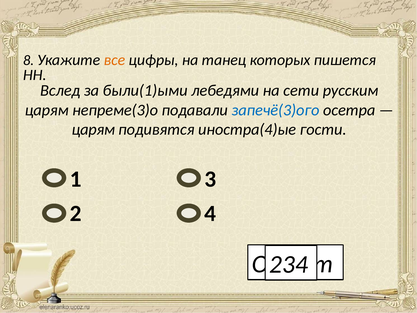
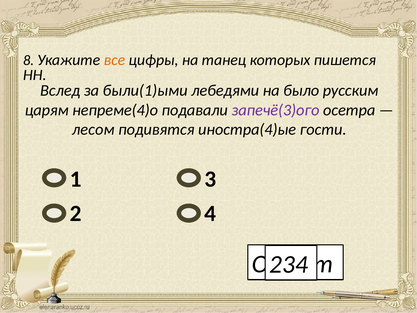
сети: сети -> было (301, 90)
непреме(3)о: непреме(3)о -> непреме(4)о (115, 110)
запечё(3)ого colour: blue -> purple (275, 110)
царям: царям -> лесом (93, 129)
